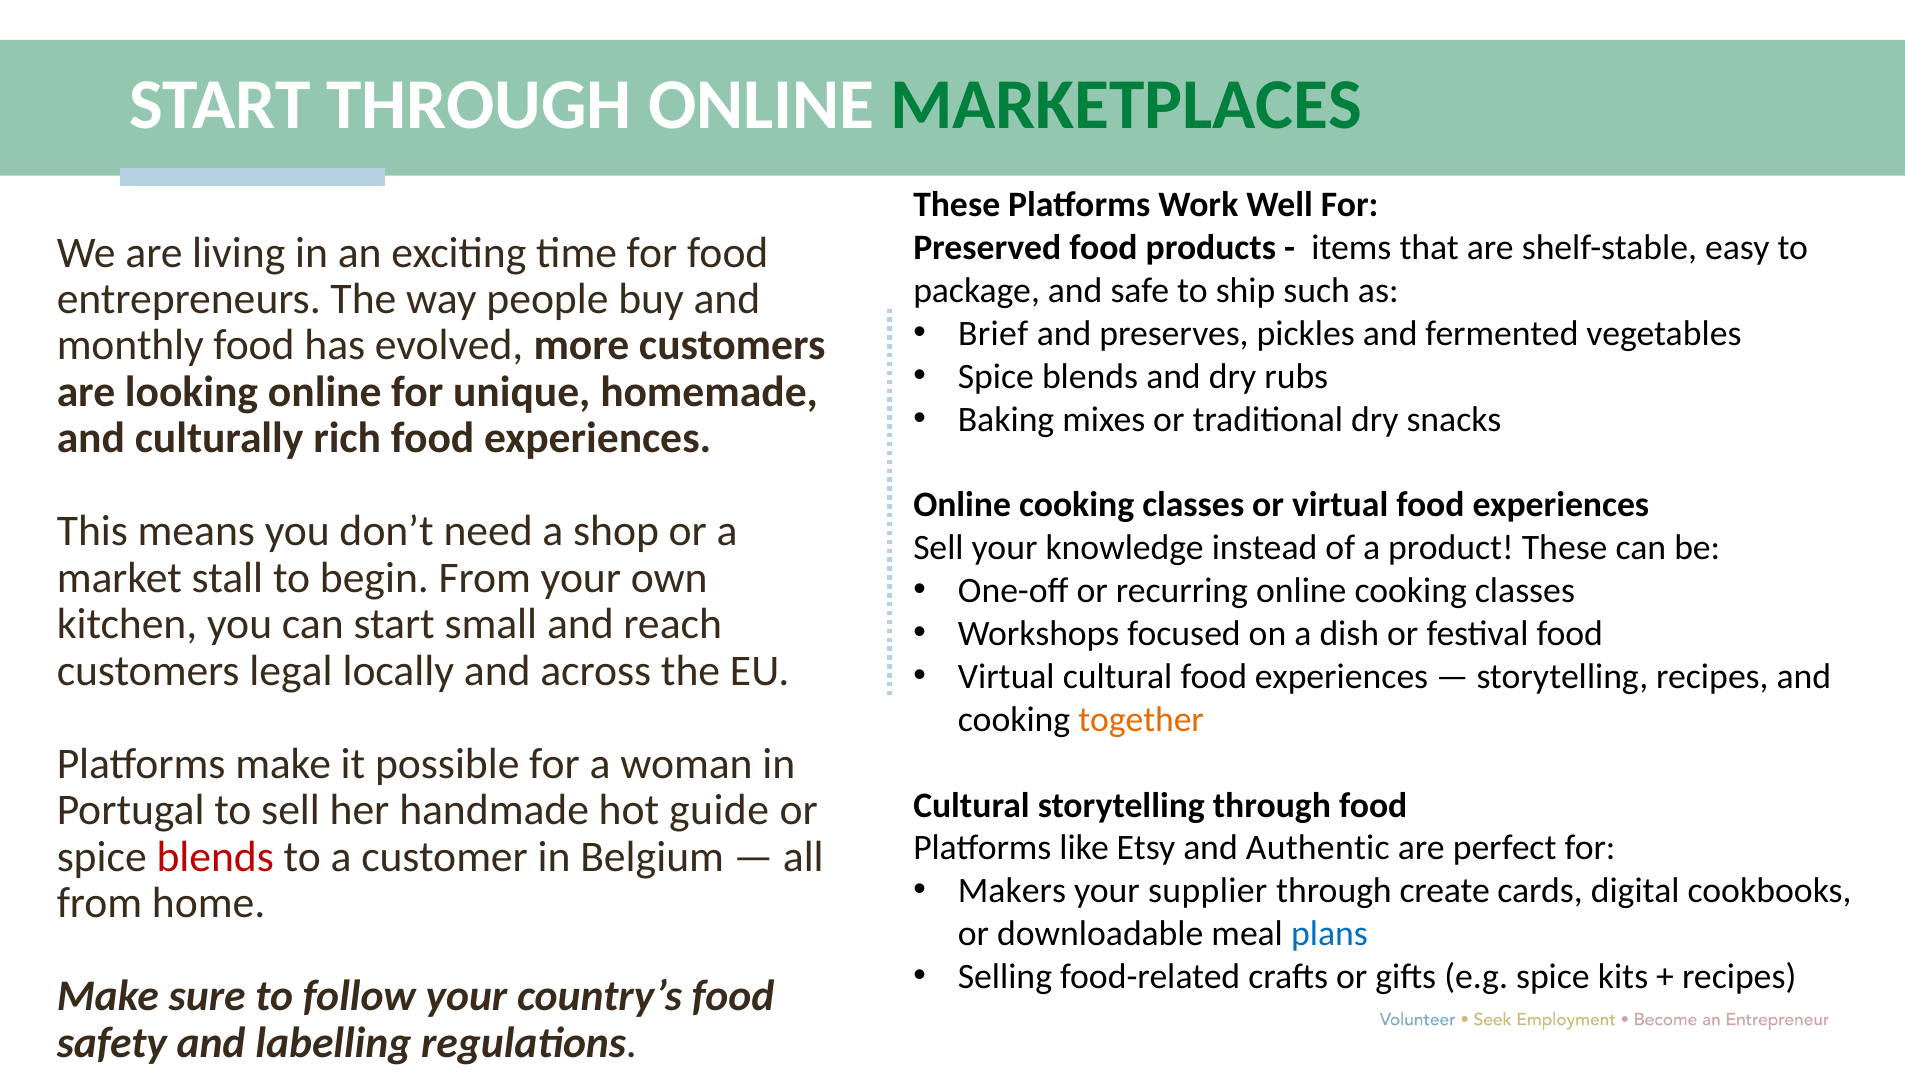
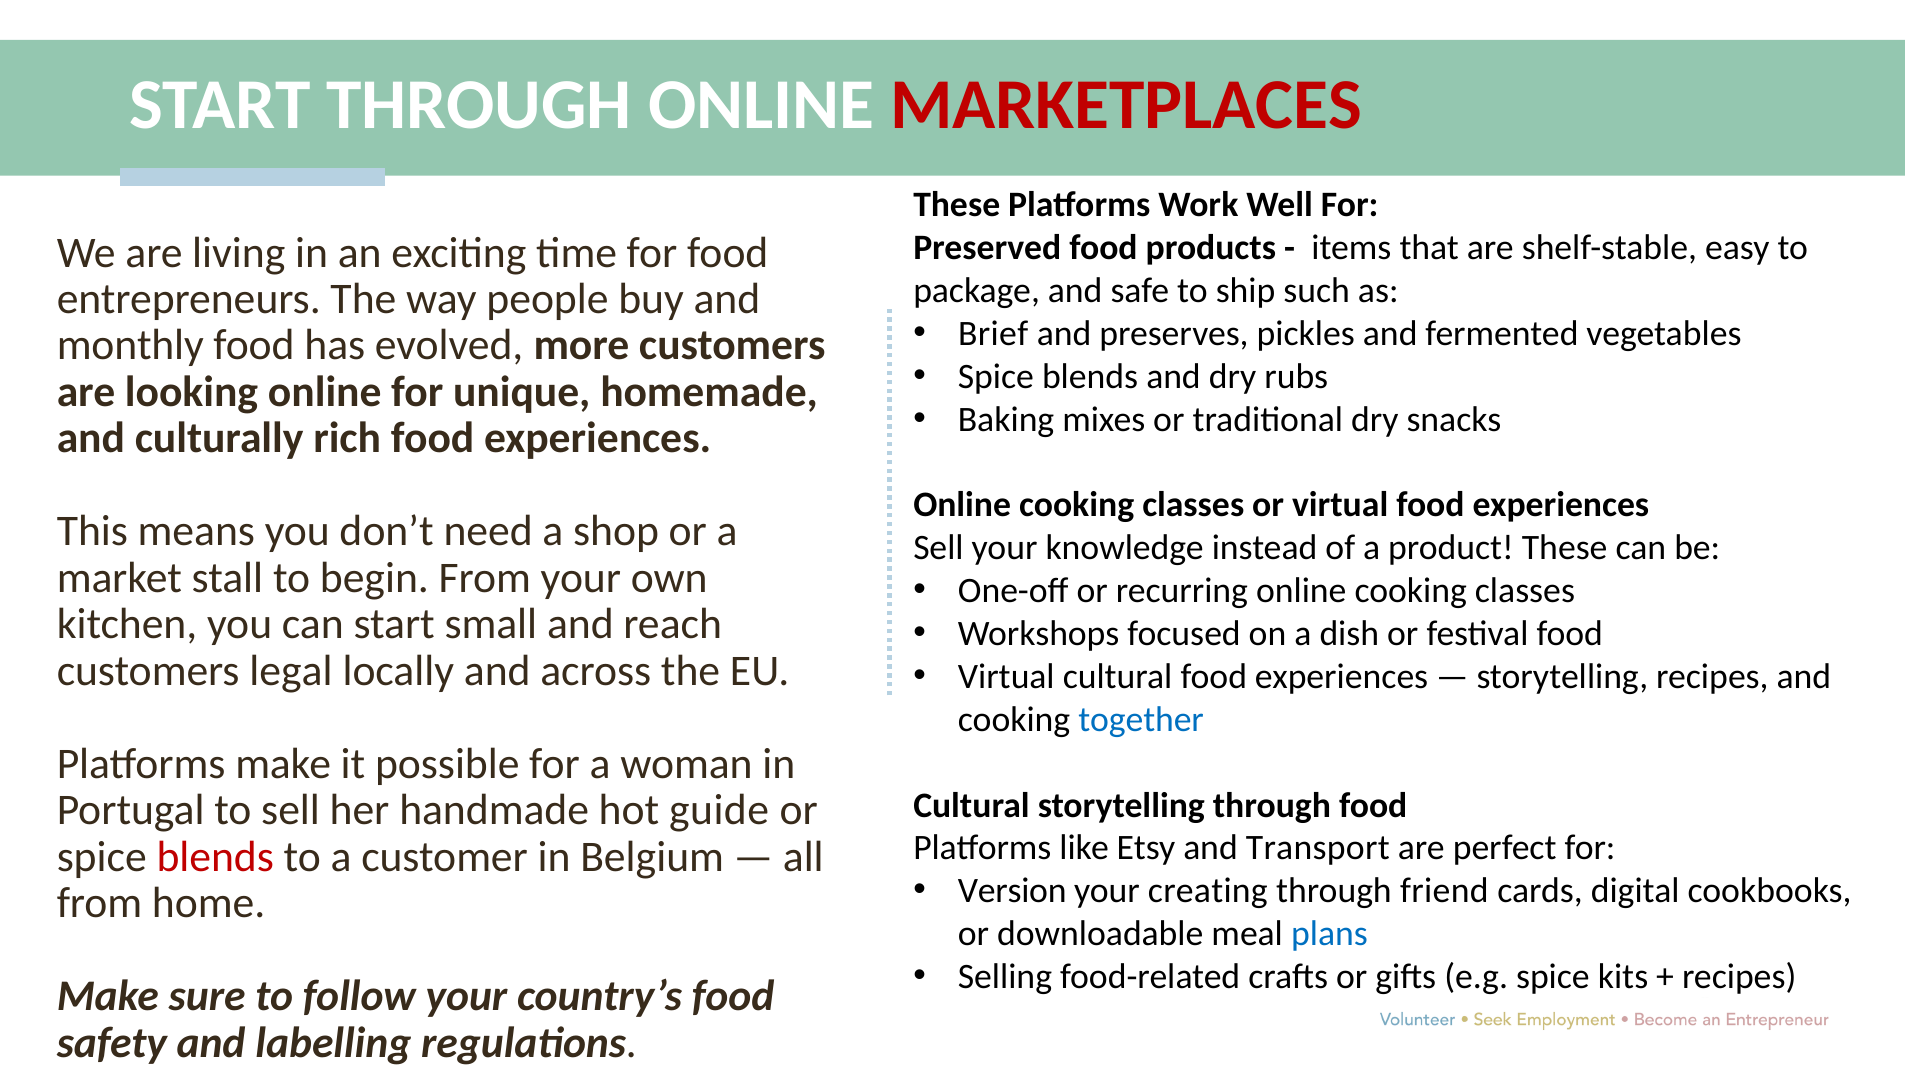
MARKETPLACES colour: green -> red (1126, 105)
together colour: orange -> blue (1141, 719)
Authentic: Authentic -> Transport (1318, 848)
Makers: Makers -> Version (1012, 891)
supplier: supplier -> creating (1208, 891)
create: create -> friend (1444, 891)
